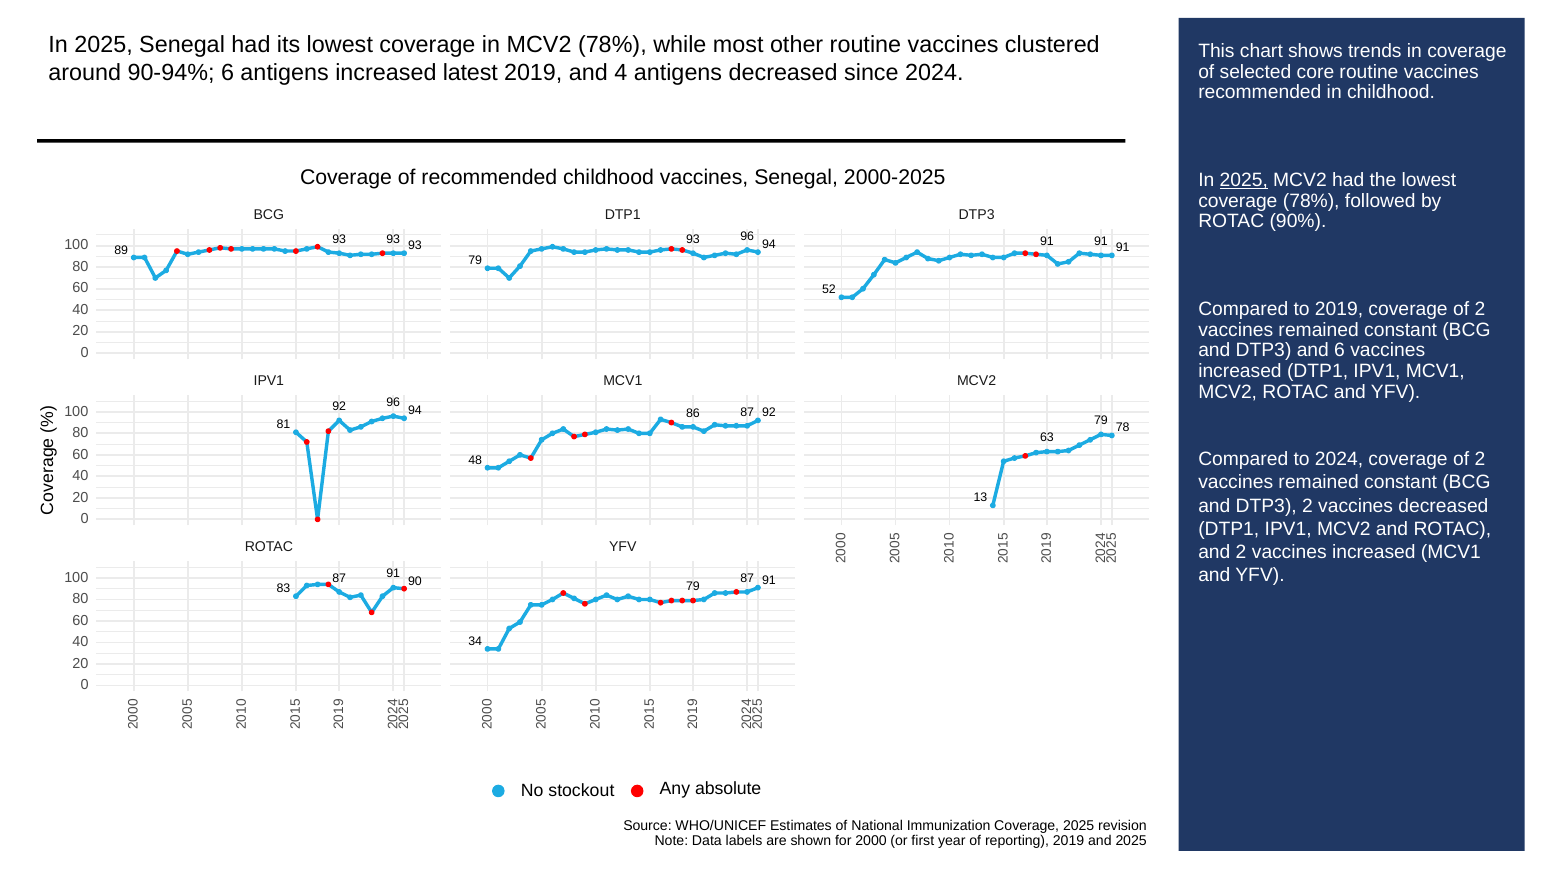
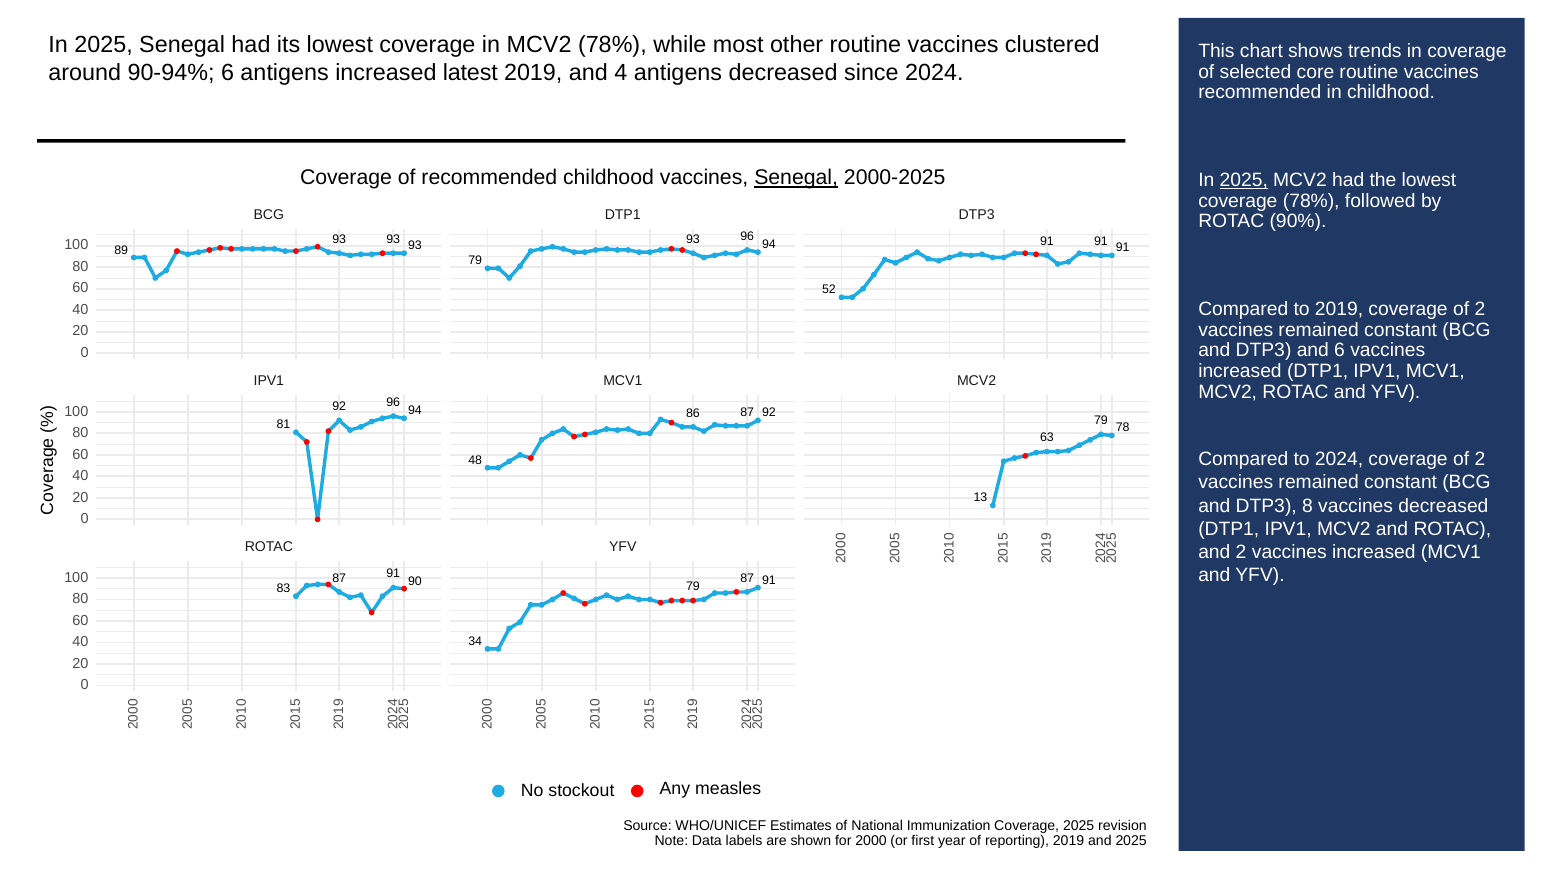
Senegal underline: none -> present (796, 178)
and DTP3 2: 2 -> 8 (1308, 505)
absolute: absolute -> measles (728, 788)
